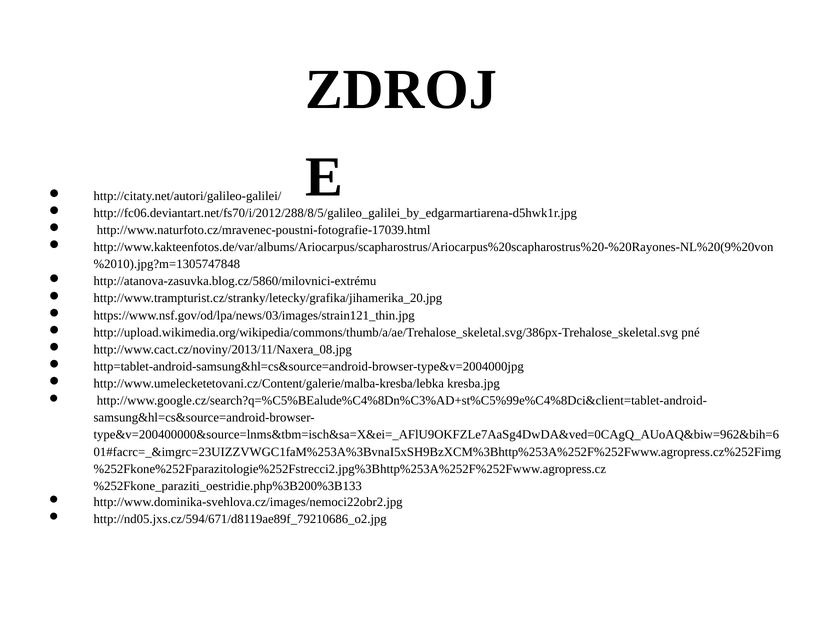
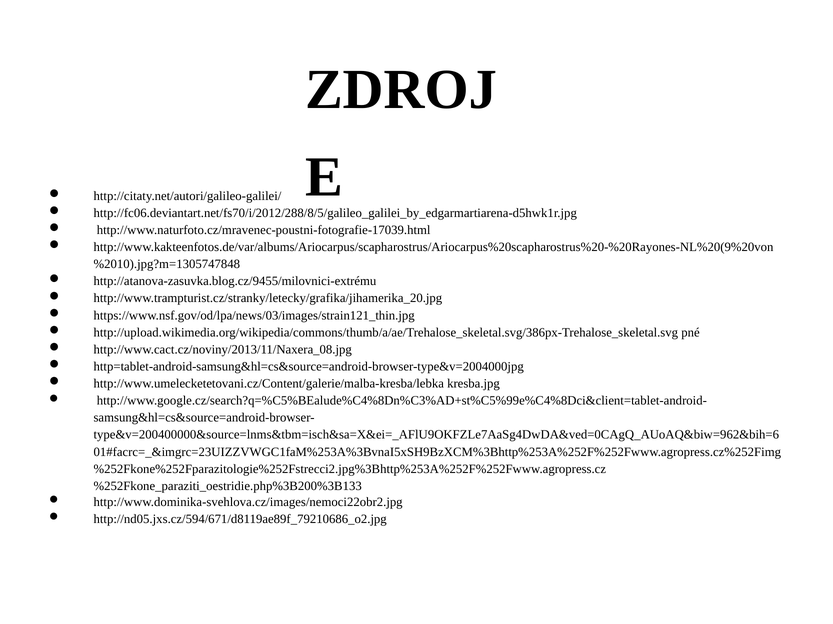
http://atanova-zasuvka.blog.cz/5860/milovnici-extrému: http://atanova-zasuvka.blog.cz/5860/milovnici-extrému -> http://atanova-zasuvka.blog.cz/9455/milovnici-extrému (235, 282)
